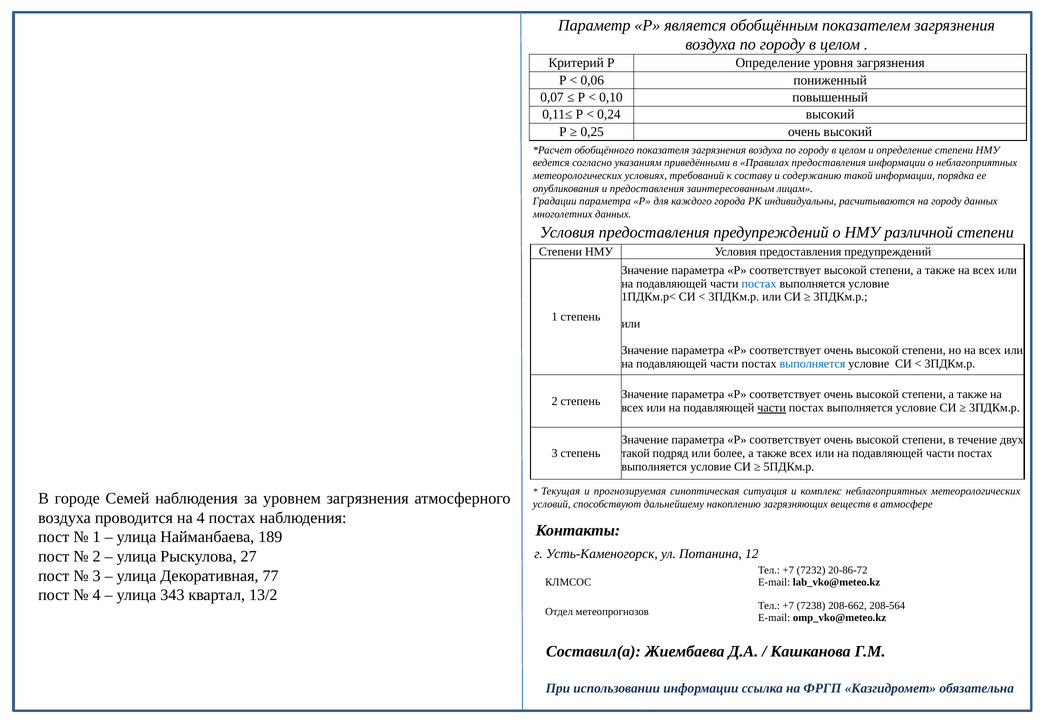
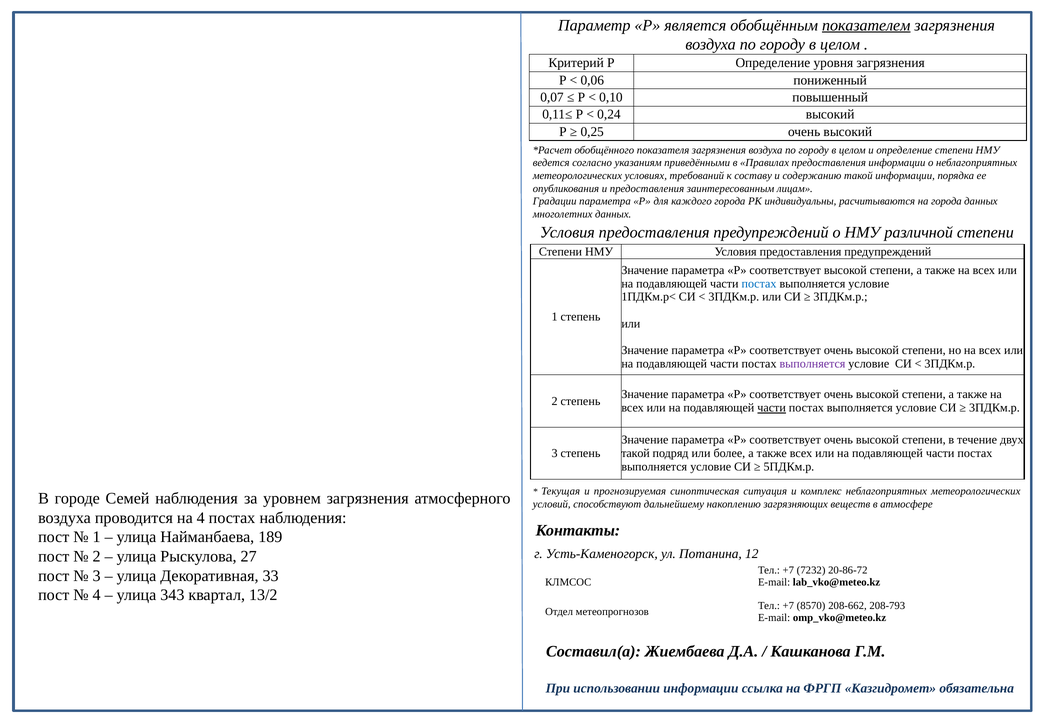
показателем underline: none -> present (866, 25)
на городу: городу -> города (946, 201)
выполняется colour: blue -> purple (812, 364)
77: 77 -> 33 (271, 576)
7238: 7238 -> 8570 (811, 606)
208-564: 208-564 -> 208-793 (887, 606)
